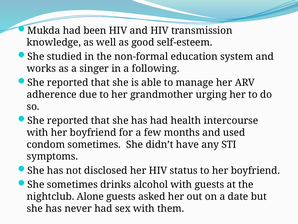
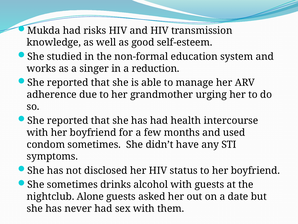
been: been -> risks (95, 30)
following: following -> reduction (156, 68)
